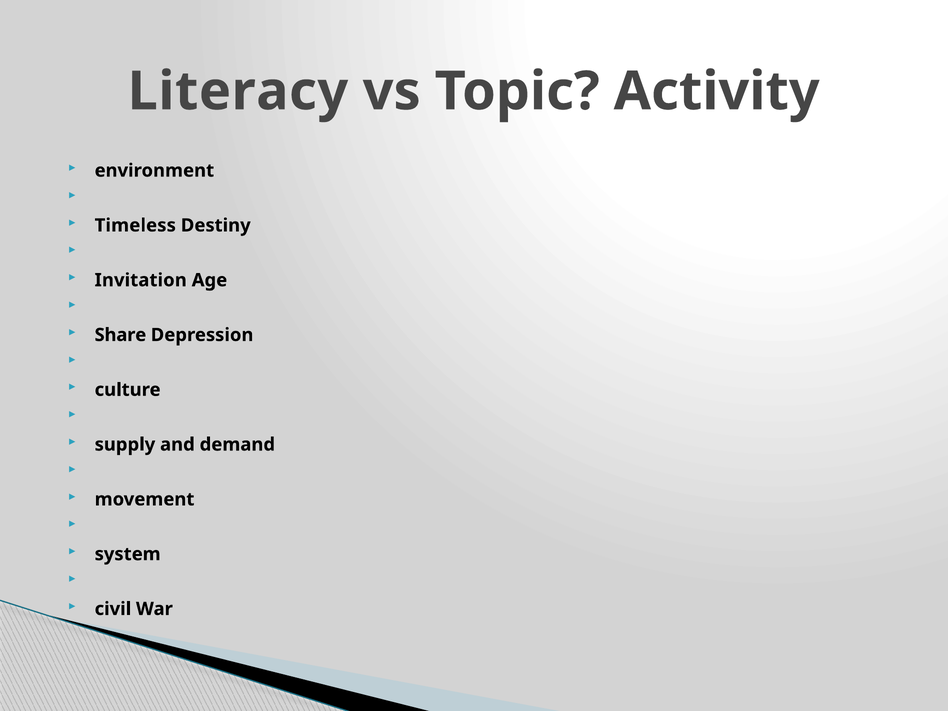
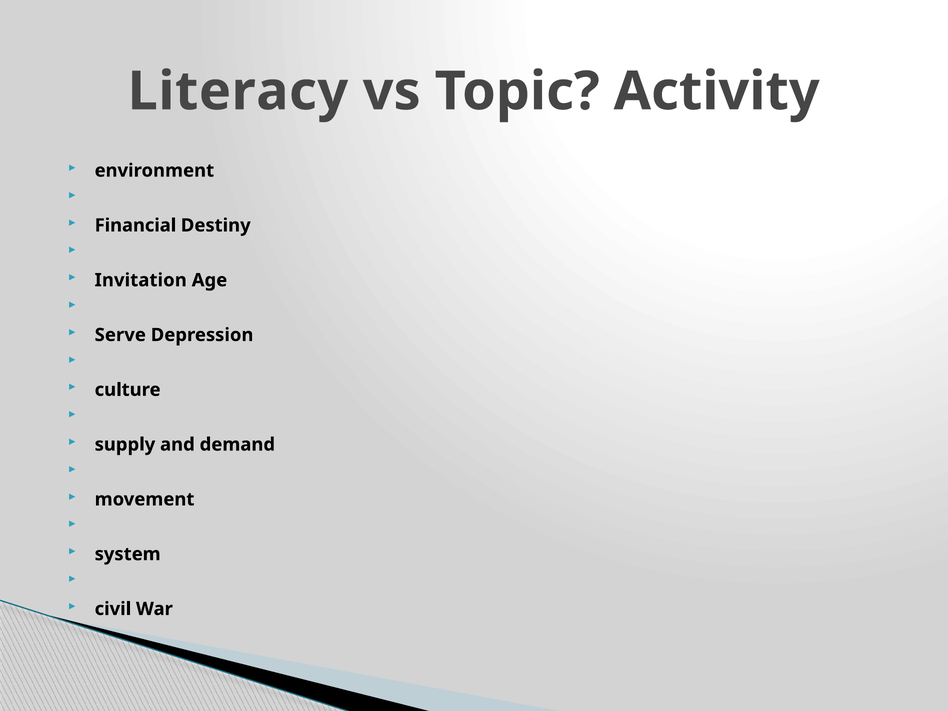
Timeless: Timeless -> Financial (135, 225)
Share: Share -> Serve (120, 335)
